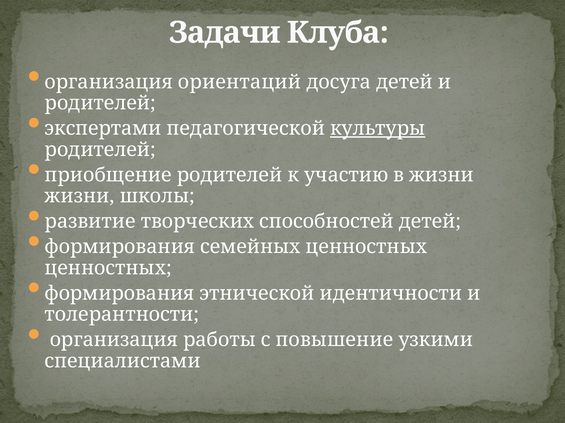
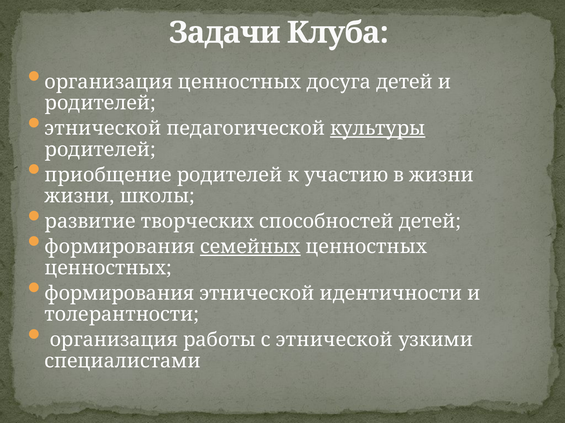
организация ориентаций: ориентаций -> ценностных (240, 82)
экспертами: экспертами -> этнической (103, 129)
семейных underline: none -> present (250, 247)
с повышение: повышение -> этнической (334, 340)
